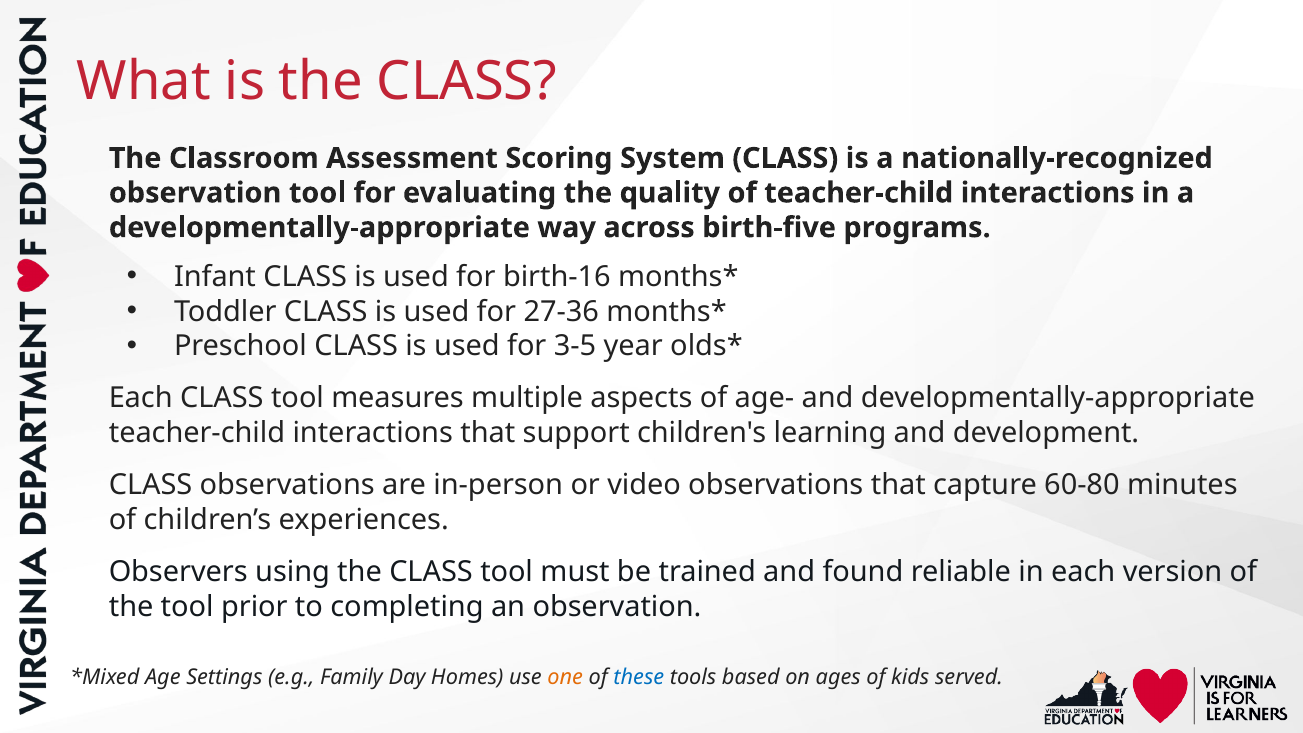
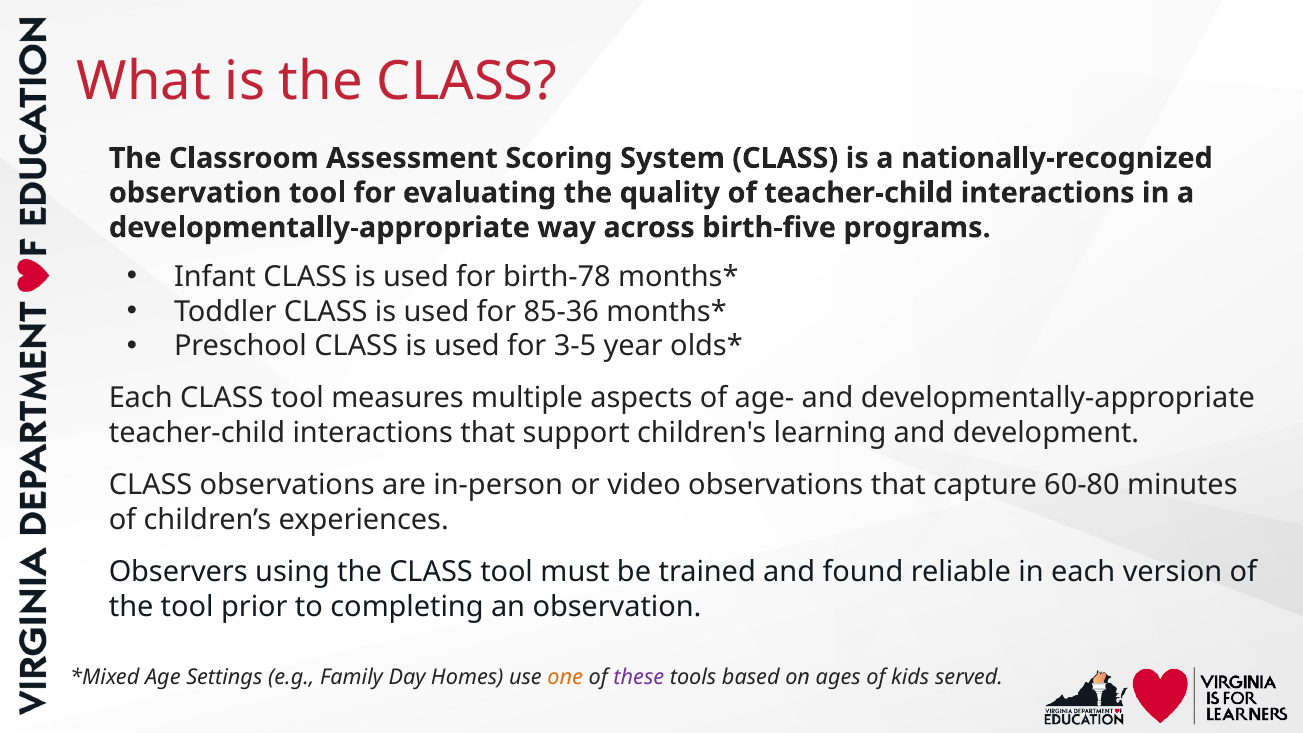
birth-16: birth-16 -> birth-78 (557, 277)
27-36: 27-36 -> 85-36 (561, 312)
these colour: blue -> purple (639, 677)
